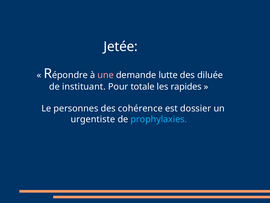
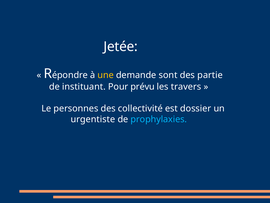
une colour: pink -> yellow (106, 75)
lutte: lutte -> sont (168, 75)
diluée: diluée -> partie (210, 75)
totale: totale -> prévu (143, 87)
rapides: rapides -> travers (186, 87)
cohérence: cohérence -> collectivité (140, 108)
